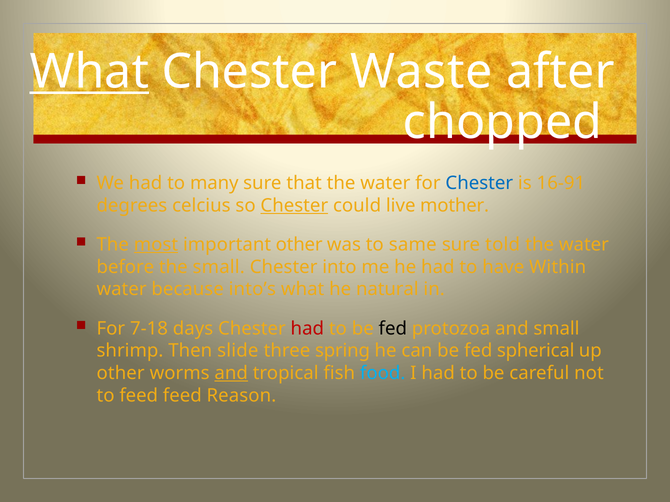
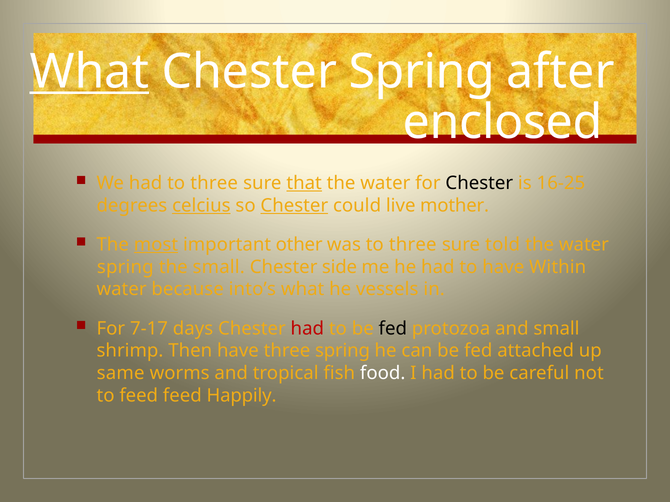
Chester Waste: Waste -> Spring (422, 72)
chopped: chopped -> enclosed (503, 122)
had to many: many -> three (214, 183)
that underline: none -> present (304, 183)
Chester colour: blue -> black (479, 183)
16-91: 16-91 -> 16-25 (561, 183)
celcius underline: none -> present (201, 206)
was to same: same -> three (413, 245)
before: before -> spring (125, 267)
into: into -> side (340, 267)
natural: natural -> vessels (387, 290)
7-18: 7-18 -> 7-17 (149, 329)
Then slide: slide -> have (238, 351)
spherical: spherical -> attached (536, 351)
other: other -> same (121, 373)
and underline: present -> none (231, 373)
food colour: light blue -> white (383, 373)
Reason: Reason -> Happily (242, 396)
